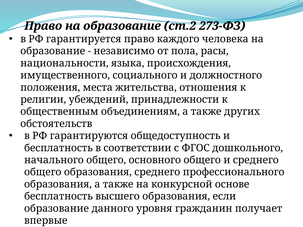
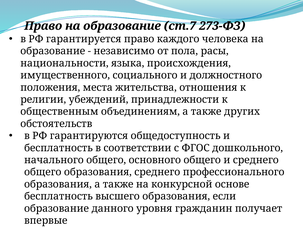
ст.2: ст.2 -> ст.7 (180, 26)
